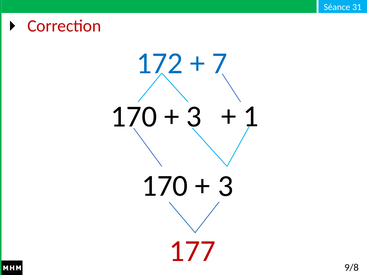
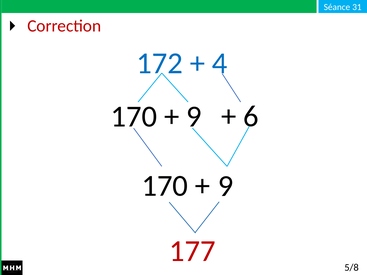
7: 7 -> 4 (220, 63)
3: 3 -> 9 (194, 117)
1: 1 -> 6 (251, 116)
3: 3 -> 9 (226, 186)
9/8: 9/8 -> 5/8 (352, 268)
